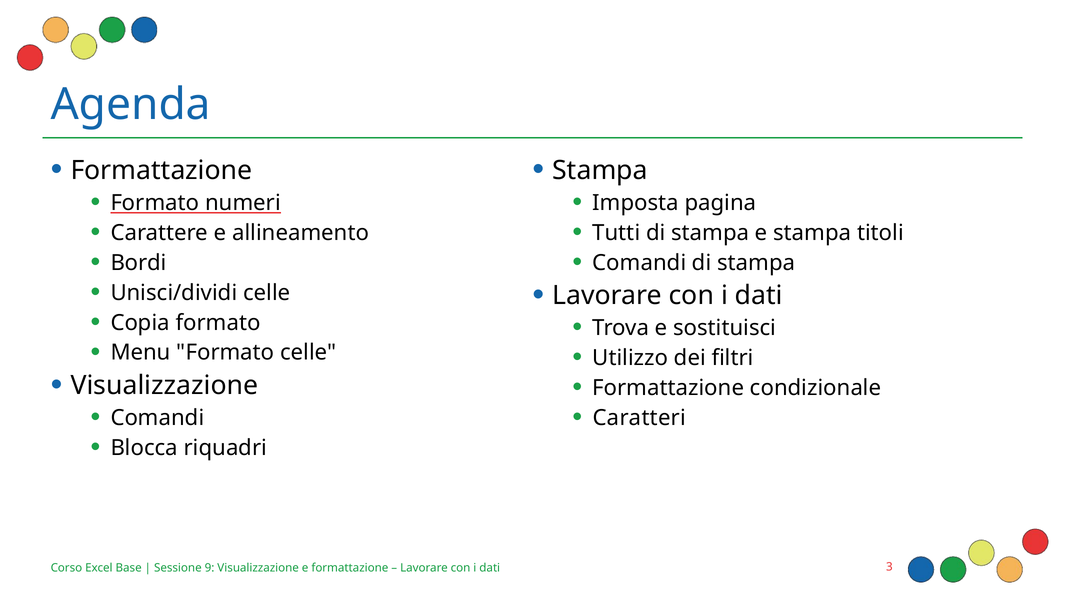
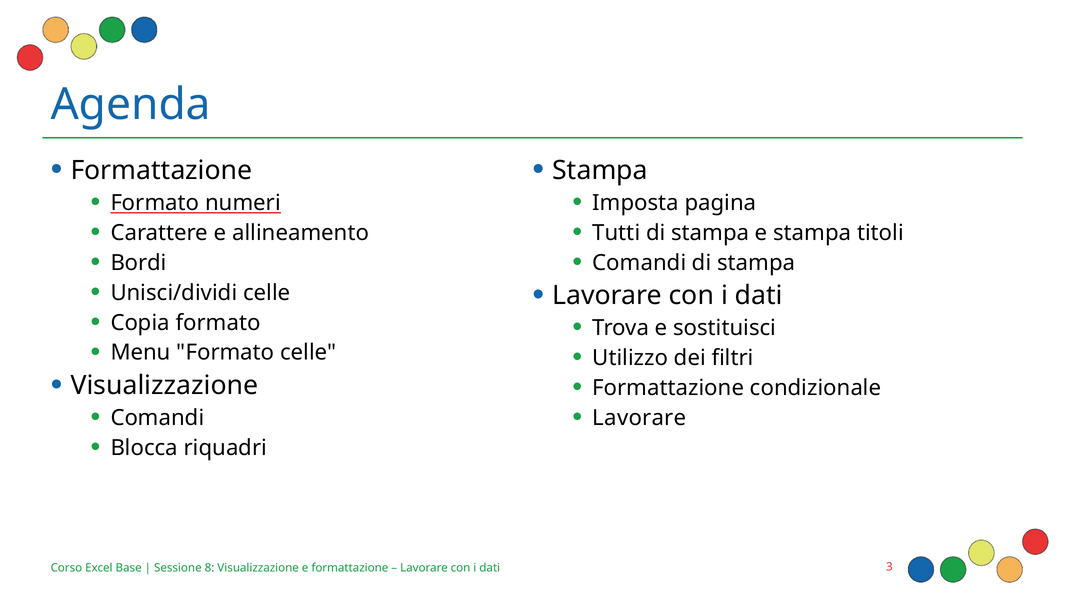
Caratteri: Caratteri -> Lavorare (639, 418)
9: 9 -> 8 (210, 568)
